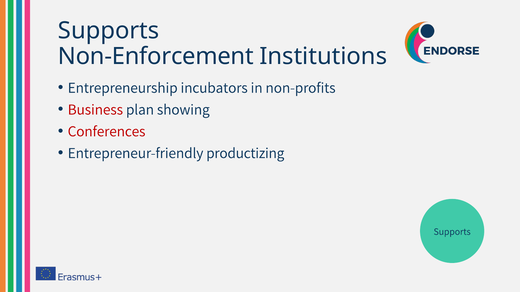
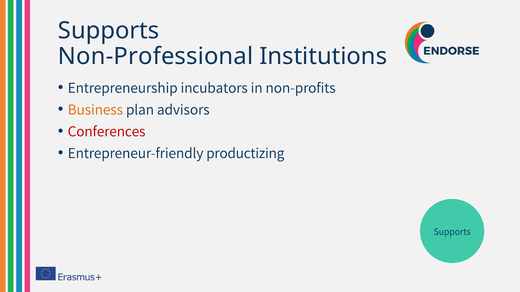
Non-Enforcement: Non-Enforcement -> Non-Professional (156, 57)
Business colour: red -> orange (95, 110)
showing: showing -> advisors (183, 110)
